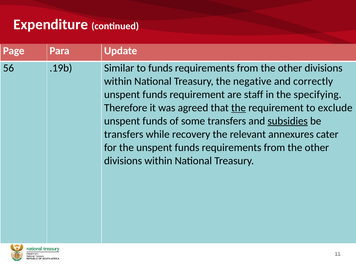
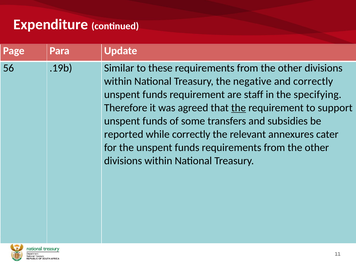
to funds: funds -> these (160, 68)
exclude: exclude -> support (335, 108)
subsidies underline: present -> none (288, 121)
transfers: transfers -> reported (124, 134)
while recovery: recovery -> correctly (191, 134)
